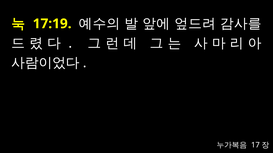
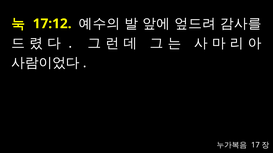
17:19: 17:19 -> 17:12 (52, 24)
